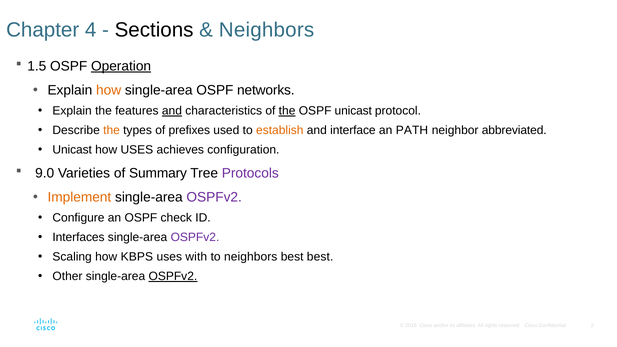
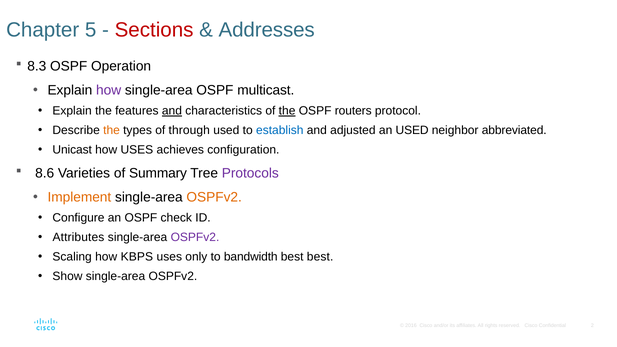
4: 4 -> 5 (91, 30)
Sections colour: black -> red (154, 30)
Neighbors: Neighbors -> Addresses (267, 30)
1.5: 1.5 -> 8.3 (37, 66)
Operation underline: present -> none (121, 66)
how colour: orange -> purple (109, 90)
networks: networks -> multicast (266, 90)
OSPF unicast: unicast -> routers (353, 111)
prefixes: prefixes -> through (189, 130)
establish colour: orange -> blue (280, 130)
interface: interface -> adjusted (353, 130)
an PATH: PATH -> USED (412, 130)
9.0: 9.0 -> 8.6 (45, 173)
OSPFv2 colour: purple -> orange (214, 197)
Interfaces: Interfaces -> Attributes (78, 237)
with: with -> only (196, 257)
to neighbors: neighbors -> bandwidth (251, 257)
Other: Other -> Show (67, 276)
OSPFv2 underline: present -> none (173, 276)
